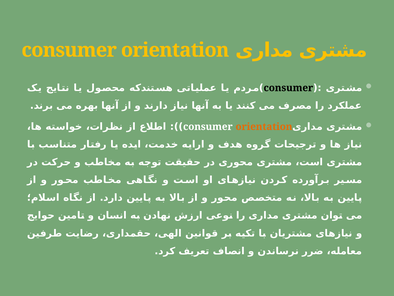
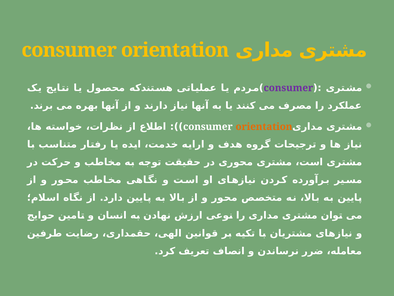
consumer colour: black -> purple (288, 88)
